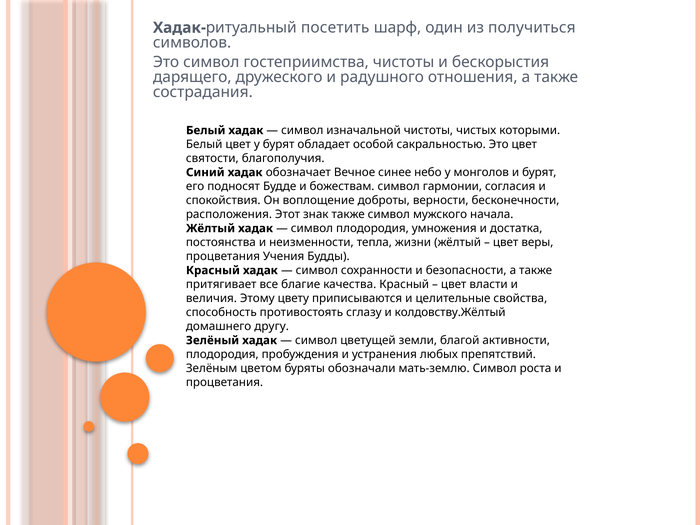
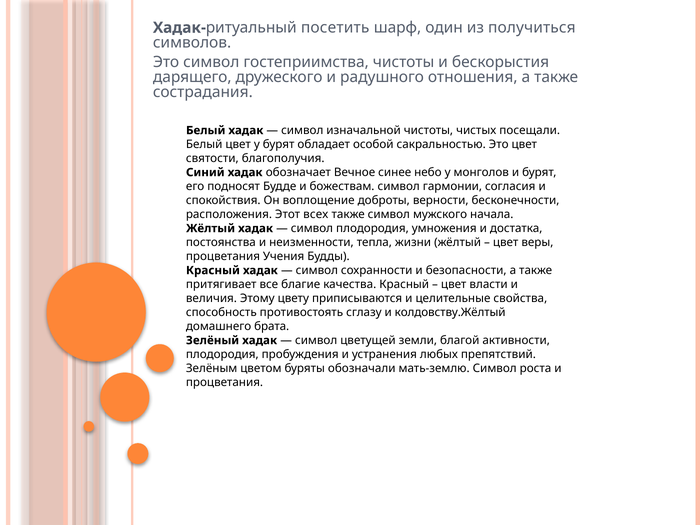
которыми: которыми -> посещали (530, 130)
знак: знак -> всех (316, 214)
другу: другу -> брата (272, 326)
